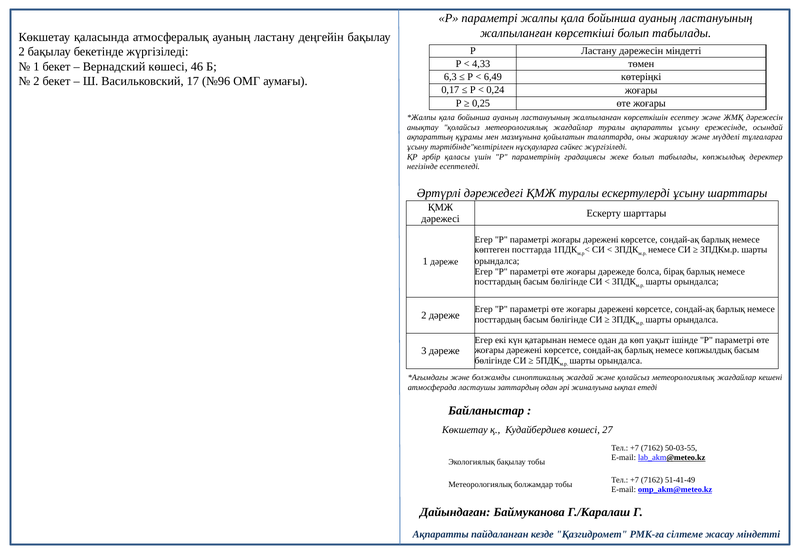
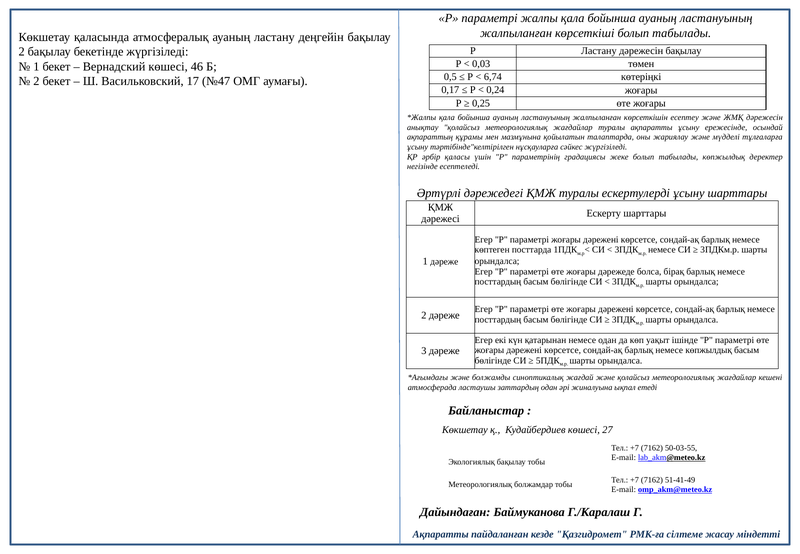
дәрежесін міндетті: міндетті -> бақылау (683, 51)
4,33: 4,33 -> 0,03 (481, 64)
6,3: 6,3 -> 0,5 (450, 77)
6,49: 6,49 -> 6,74 (493, 77)
№96: №96 -> №47 (216, 81)
